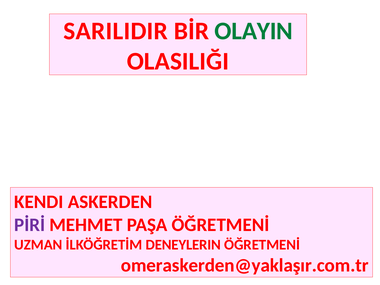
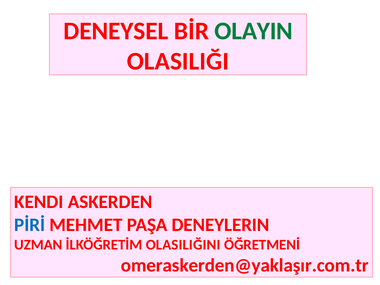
SARILIDIR: SARILIDIR -> DENEYSEL (116, 31)
PİRİ colour: purple -> blue (30, 225)
PAŞA ÖĞRETMENİ: ÖĞRETMENİ -> DENEYLERIN (221, 225)
DENEYLERIN: DENEYLERIN -> OLASILIĞINI (183, 245)
